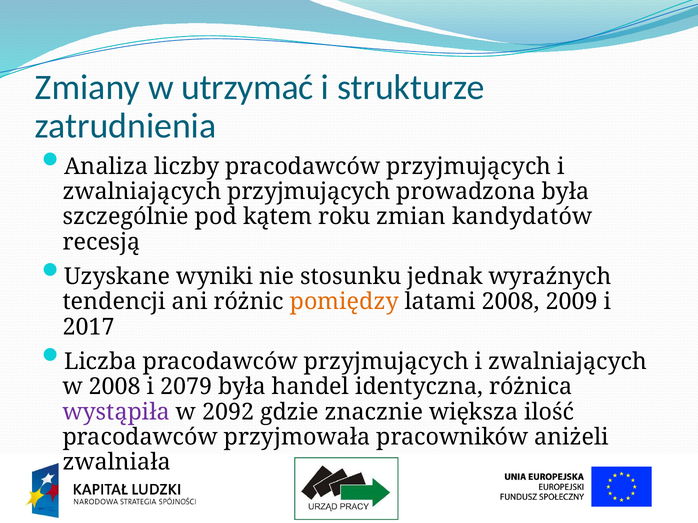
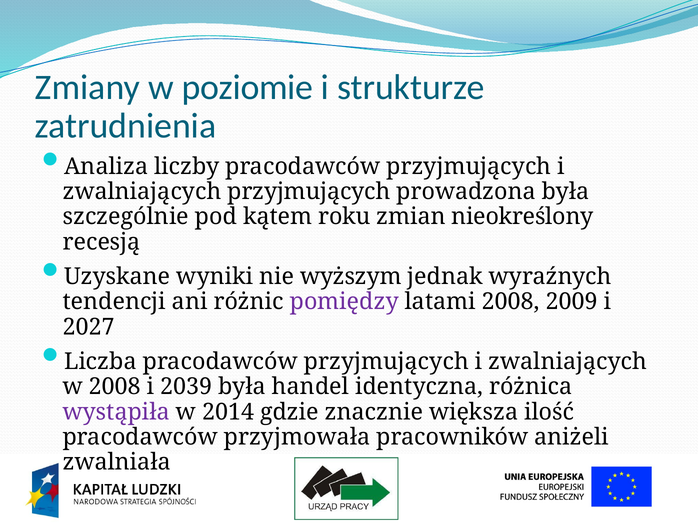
utrzymać: utrzymać -> poziomie (247, 88)
kandydatów: kandydatów -> nieokreślony (522, 217)
stosunku: stosunku -> wyższym (351, 277)
pomiędzy colour: orange -> purple (344, 302)
2017: 2017 -> 2027 (89, 327)
2079: 2079 -> 2039 (186, 387)
2092: 2092 -> 2014 (228, 412)
